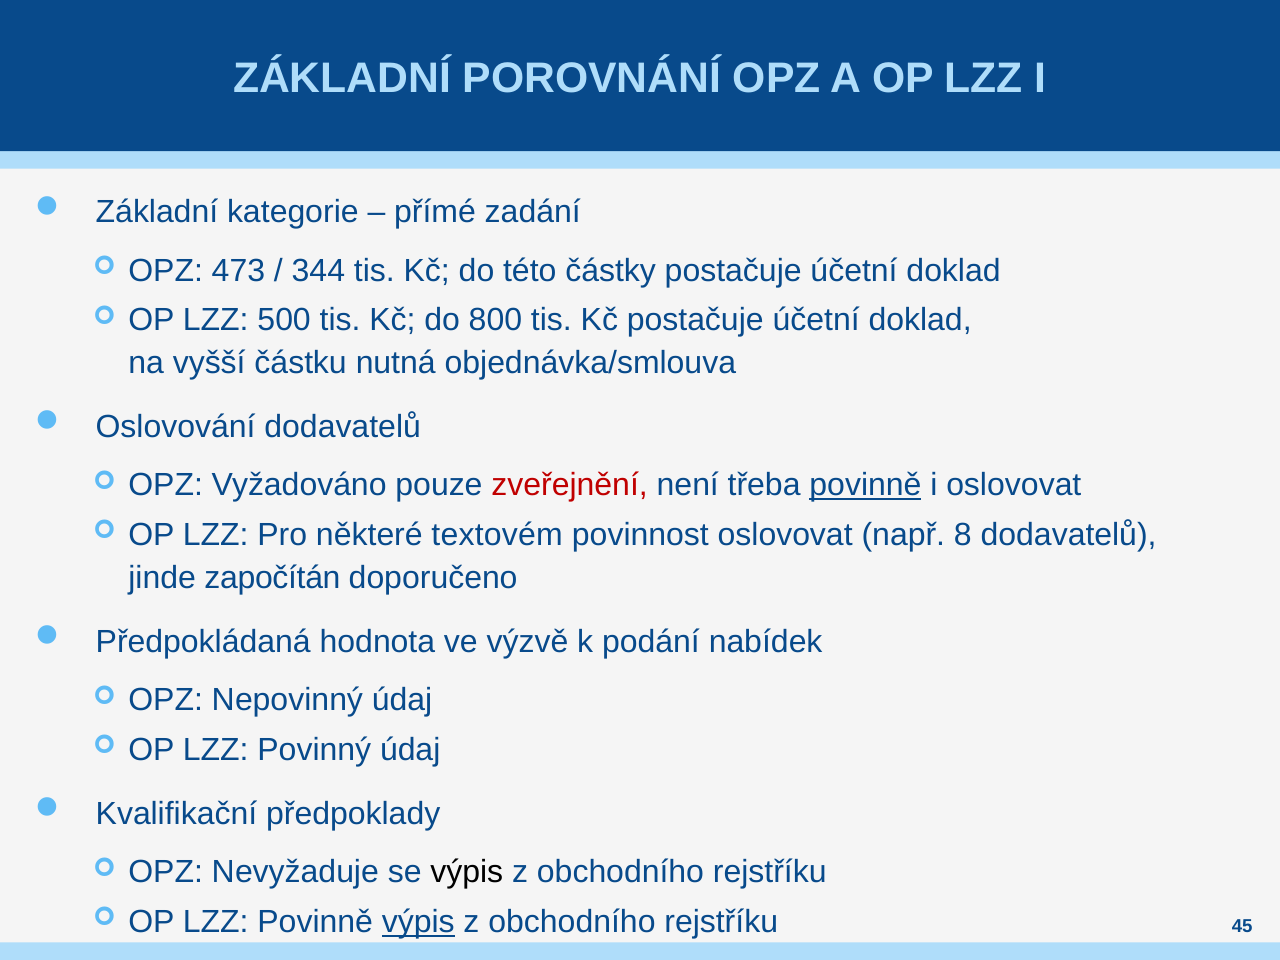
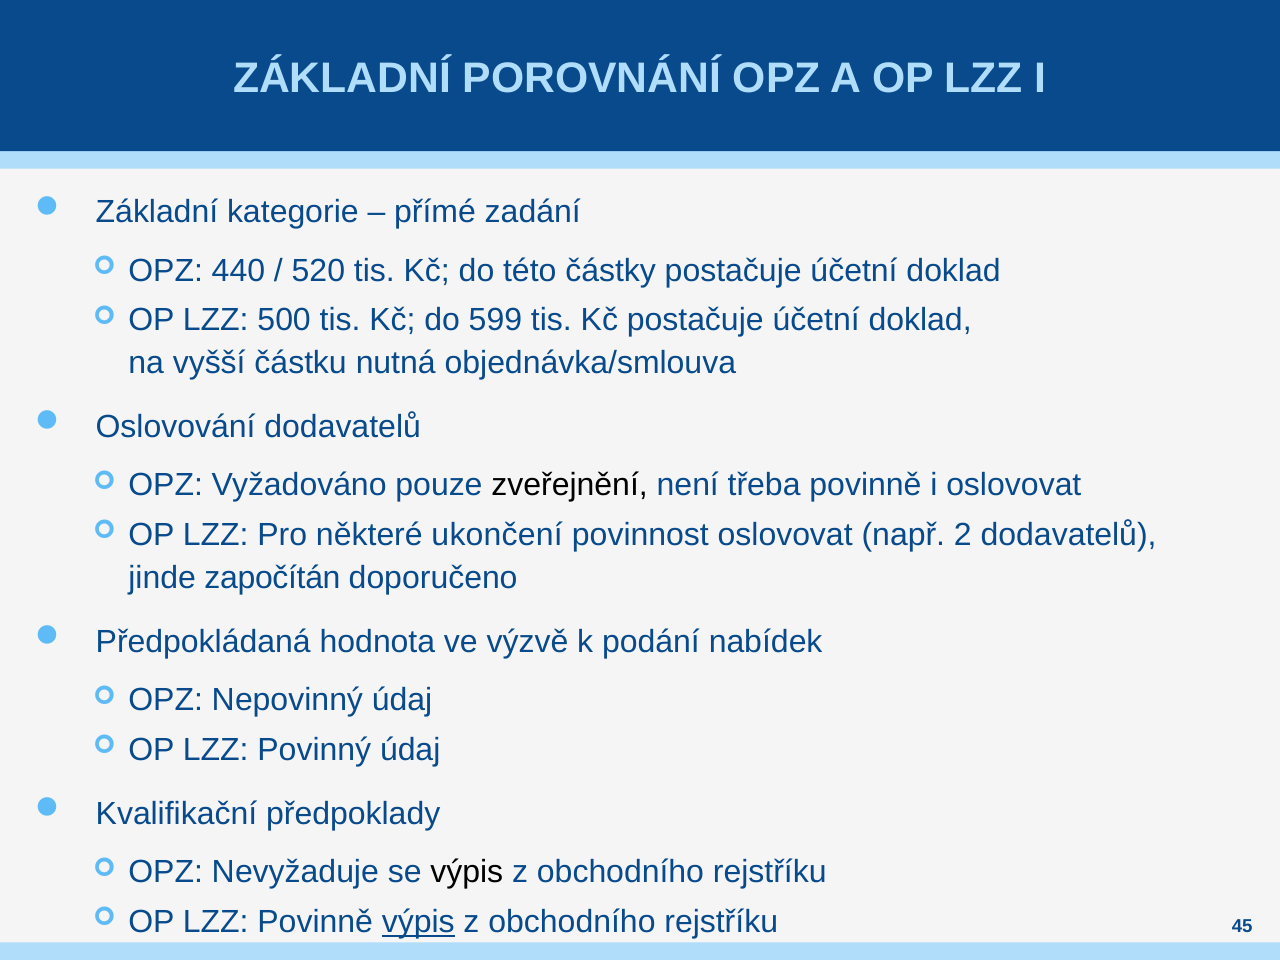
473: 473 -> 440 (238, 271)
344: 344 -> 520 (318, 271)
800: 800 -> 599 (495, 320)
zveřejnění colour: red -> black (570, 485)
povinně underline: present -> none (865, 485)
textovém: textovém -> ukončení (497, 535)
8: 8 -> 2 (963, 535)
